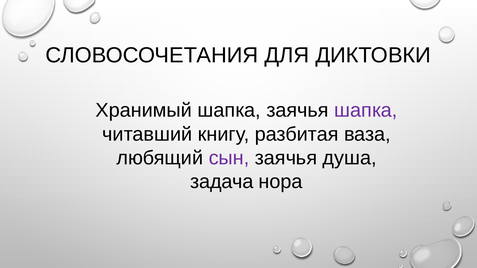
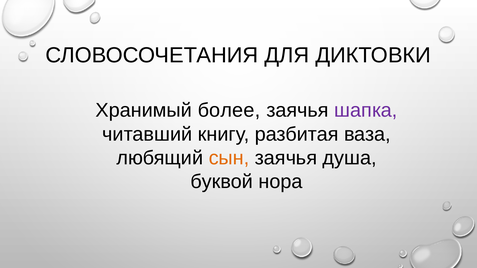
Хранимый шапка: шапка -> более (229, 110)
сын colour: purple -> orange (229, 158)
задача: задача -> буквой (222, 182)
